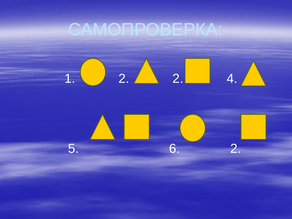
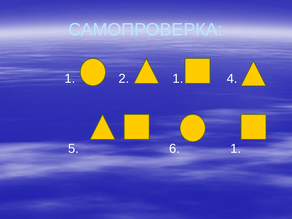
2 2: 2 -> 1 (178, 79)
6 2: 2 -> 1 (236, 149)
